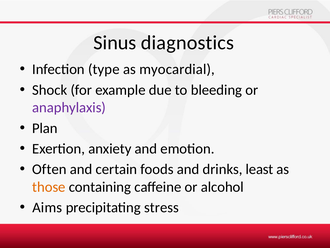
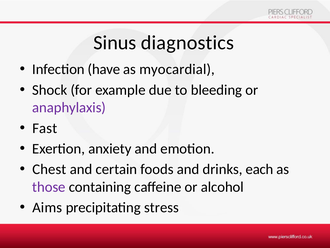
type: type -> have (104, 69)
Plan: Plan -> Fast (45, 128)
Often: Often -> Chest (49, 169)
least: least -> each (260, 169)
those colour: orange -> purple (49, 187)
